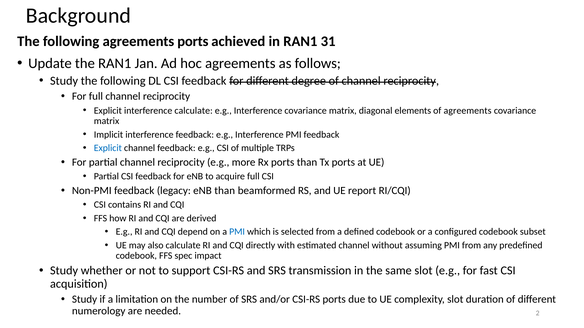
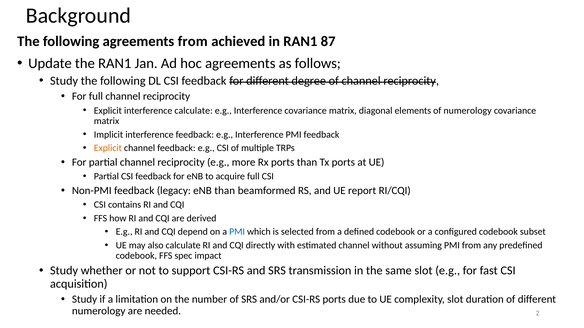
agreements ports: ports -> from (193, 42)
31: 31 -> 87 (328, 42)
of agreements: agreements -> numerology (468, 111)
Explicit colour: blue -> orange (108, 148)
